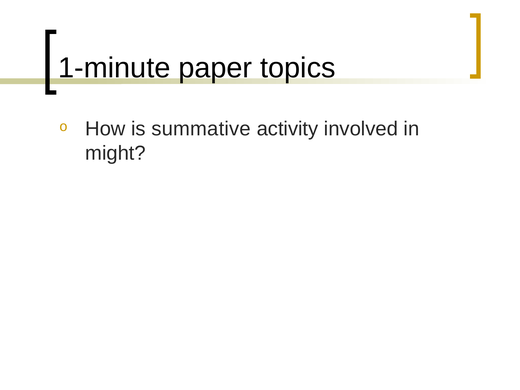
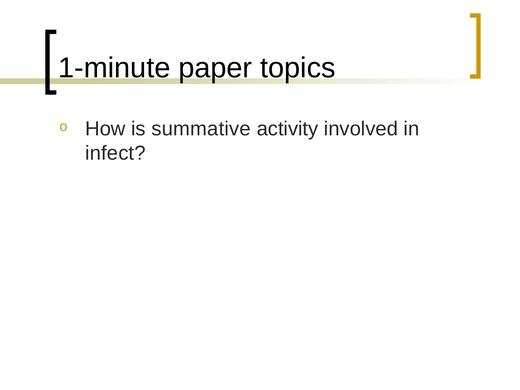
might: might -> infect (115, 153)
